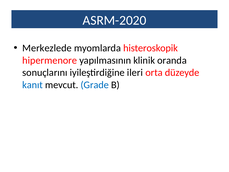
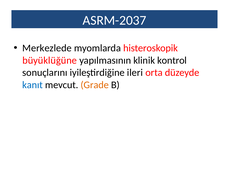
ASRM-2020: ASRM-2020 -> ASRM-2037 (114, 20)
hipermenore: hipermenore -> büyüklüğüne (50, 60)
oranda: oranda -> kontrol (172, 60)
Grade colour: blue -> orange (95, 85)
